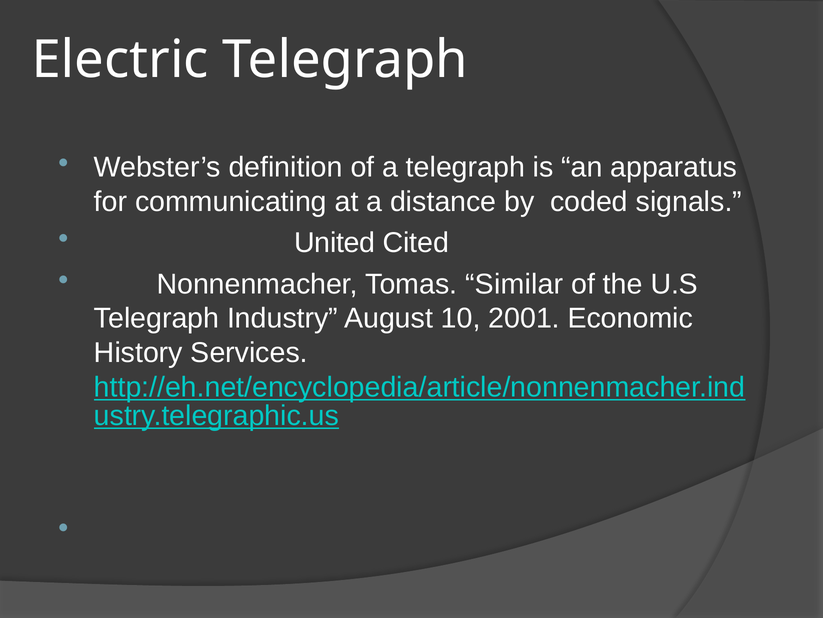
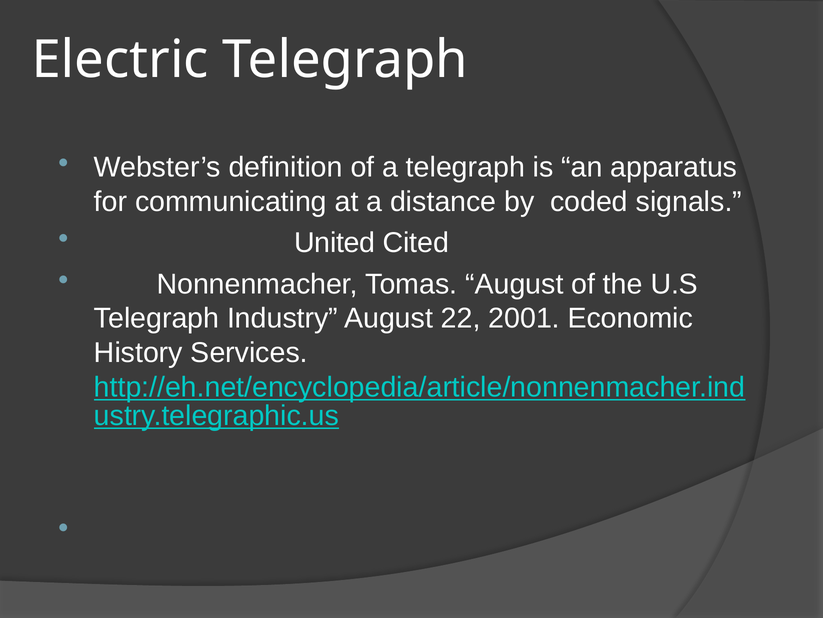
Tomas Similar: Similar -> August (514, 284)
10: 10 -> 22 (461, 318)
